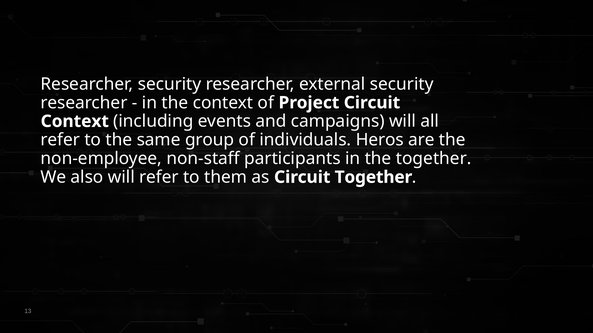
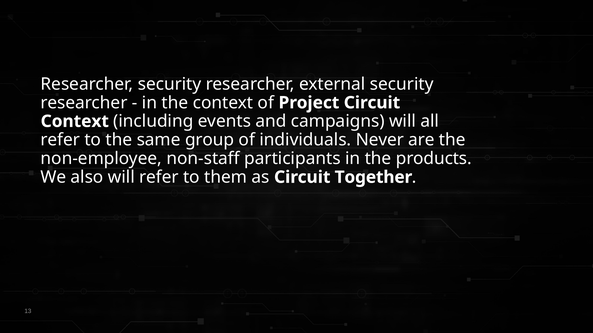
Heros: Heros -> Never (380, 140)
the together: together -> products (434, 159)
